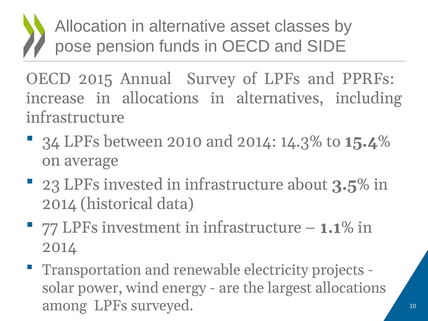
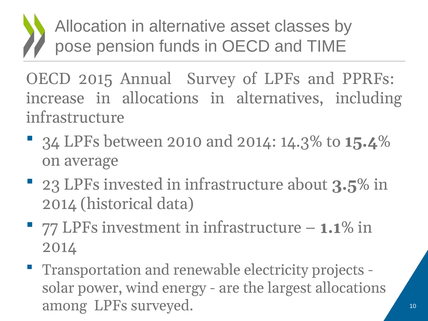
SIDE: SIDE -> TIME (327, 46)
